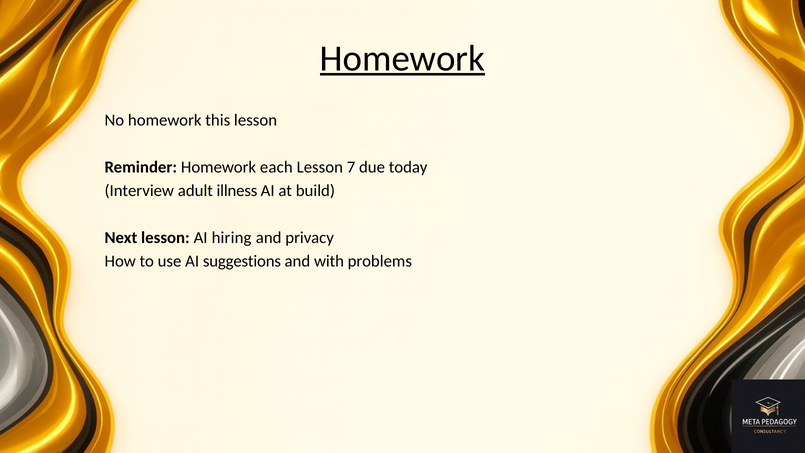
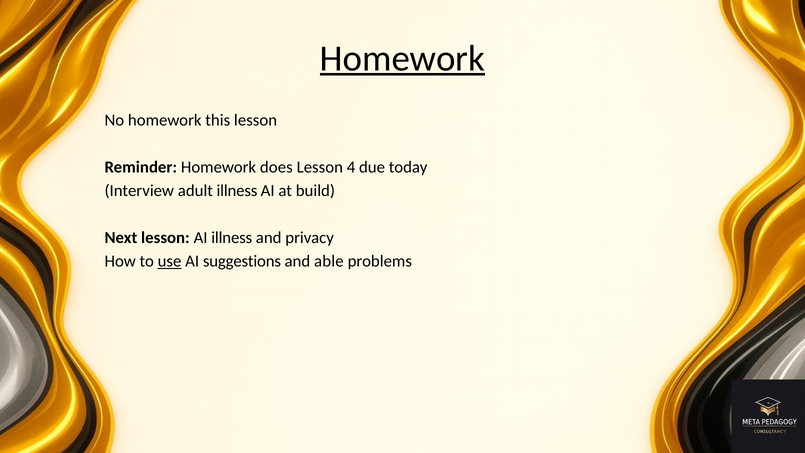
each: each -> does (276, 167)
7: 7 -> 4 (351, 167)
AI hiring: hiring -> illness (232, 237)
use underline: none -> present (170, 261)
with: with -> able (329, 261)
